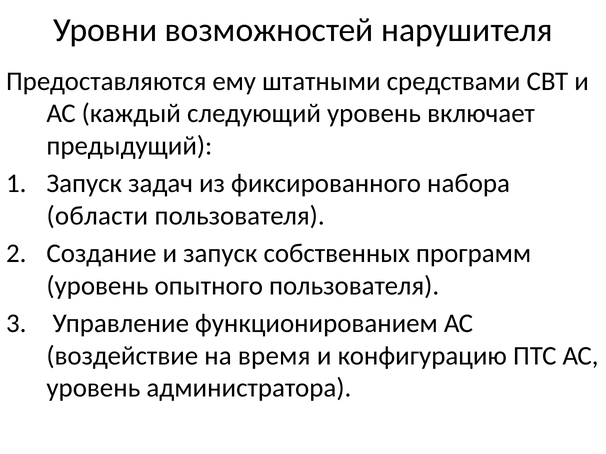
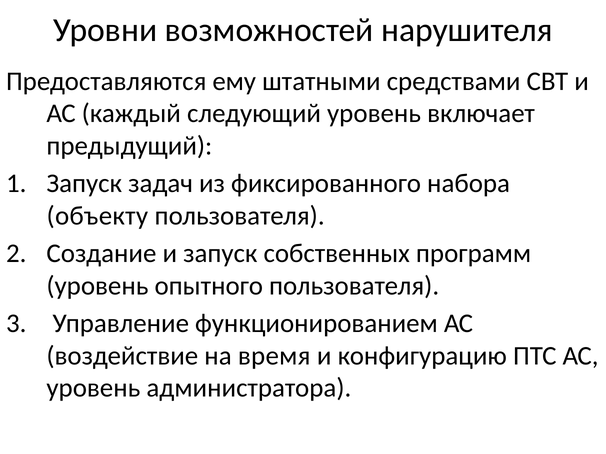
области: области -> объекту (97, 216)
